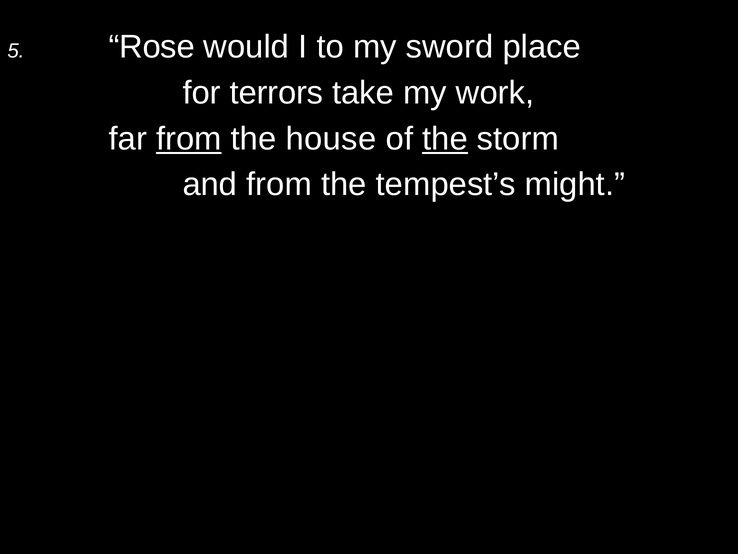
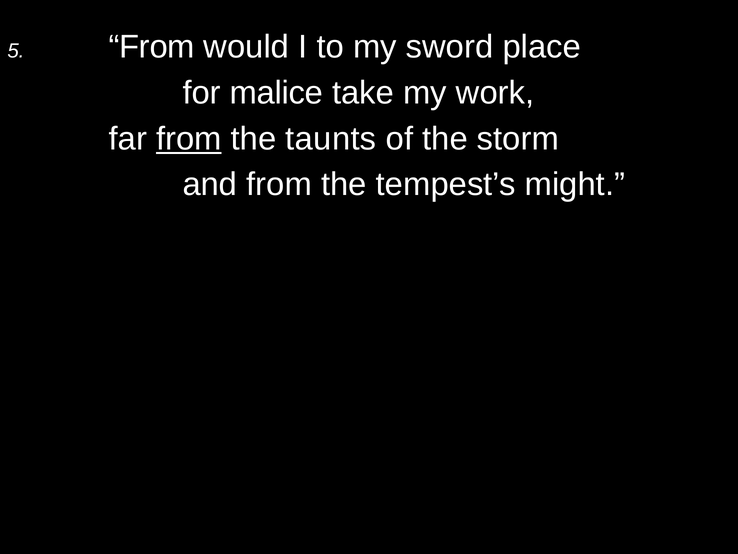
5 Rose: Rose -> From (152, 47)
terrors: terrors -> malice (276, 93)
house: house -> taunts (331, 139)
the underline: present -> none (445, 139)
